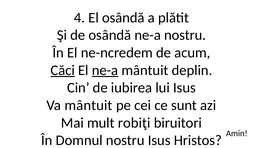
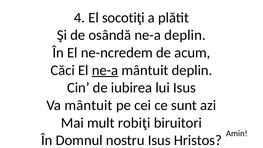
El osândă: osândă -> socotiţi (123, 18)
ne-a nostru: nostru -> deplin (185, 35)
Căci underline: present -> none (63, 70)
